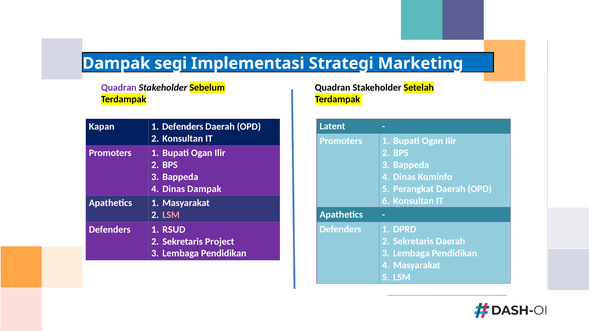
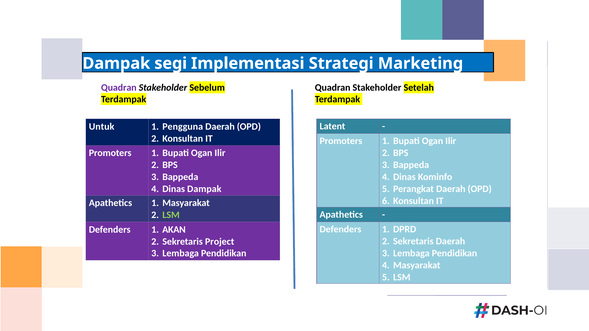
Kapan: Kapan -> Untuk (102, 127)
Defenders: Defenders -> Pengguna (183, 127)
LSM colour: pink -> light green (171, 215)
RSUD: RSUD -> AKAN (174, 230)
